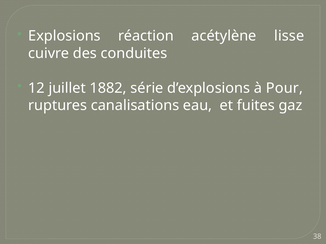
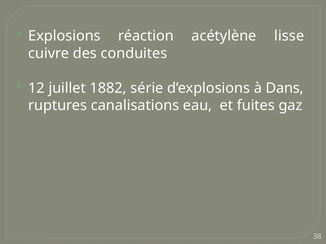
Pour: Pour -> Dans (285, 88)
